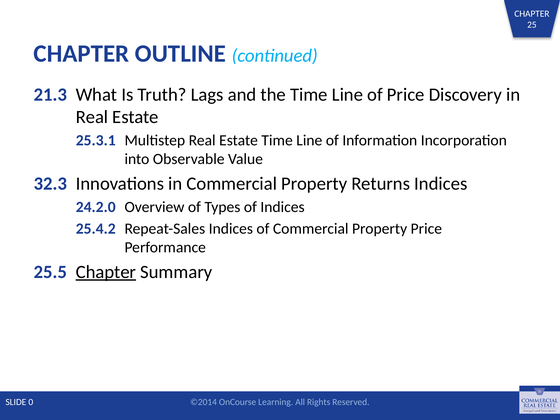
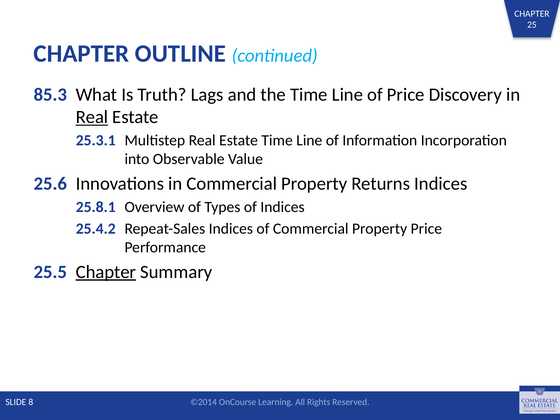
21.3: 21.3 -> 85.3 (50, 95)
Real underline: none -> present (92, 117)
32.3: 32.3 -> 25.6 (50, 184)
24.2.0: 24.2.0 -> 25.8.1 (96, 207)
0: 0 -> 8 (31, 402)
